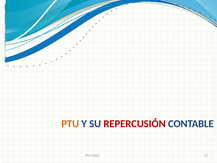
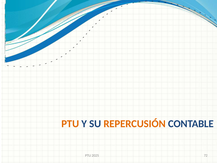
REPERCUSIÓN colour: red -> orange (135, 124)
